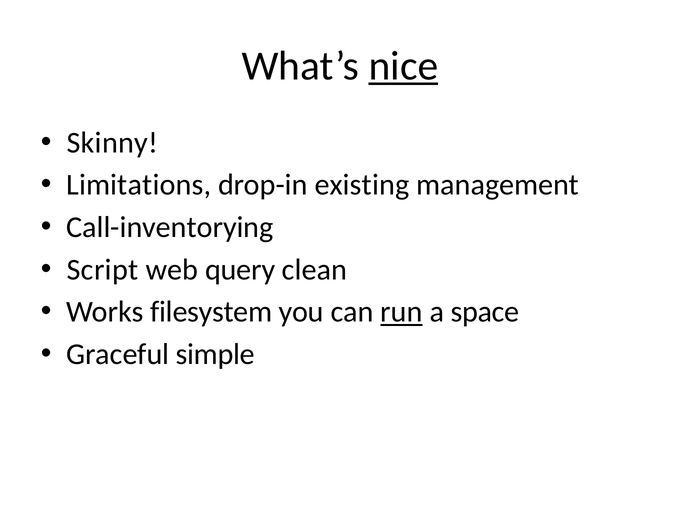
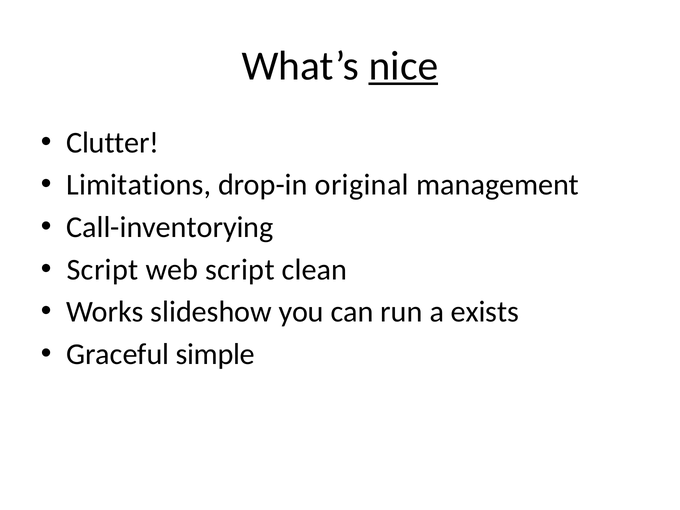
Skinny: Skinny -> Clutter (113, 143)
existing: existing -> original (362, 185)
web query: query -> script (240, 270)
filesystem: filesystem -> slideshow (211, 312)
run underline: present -> none (402, 312)
space: space -> exists (485, 312)
